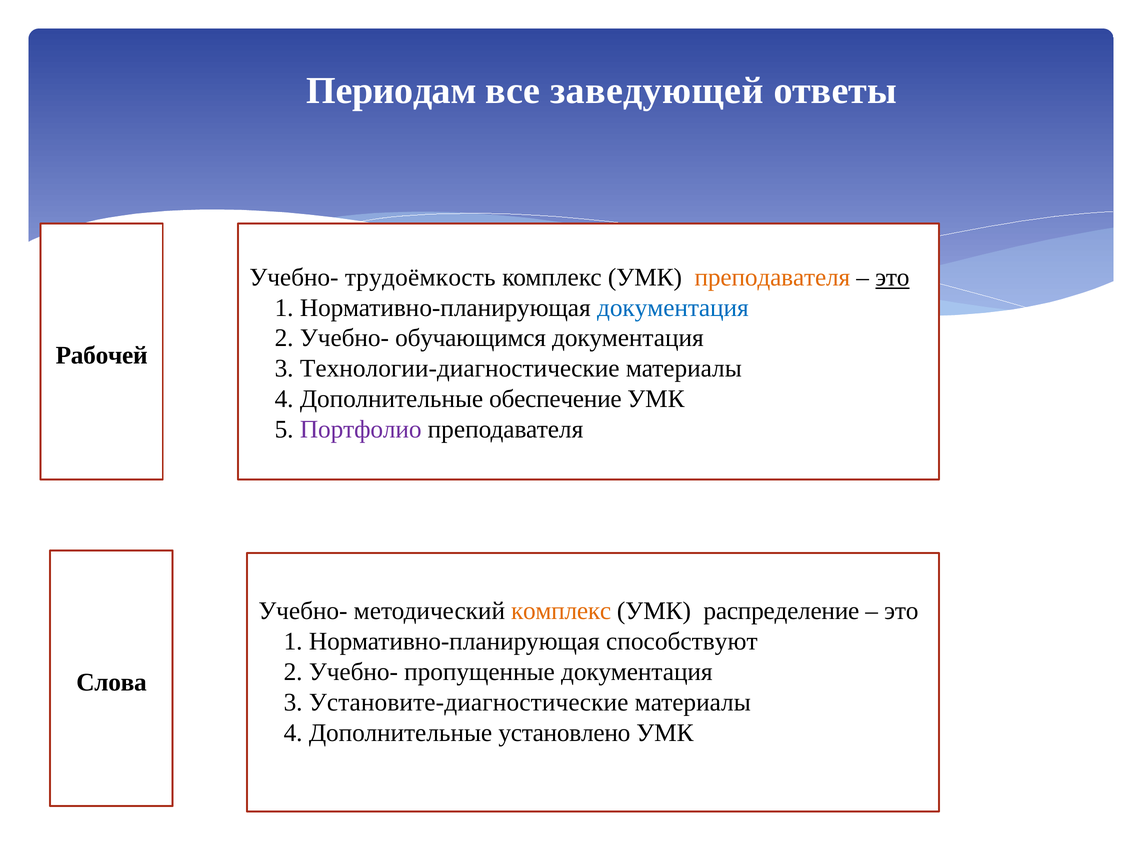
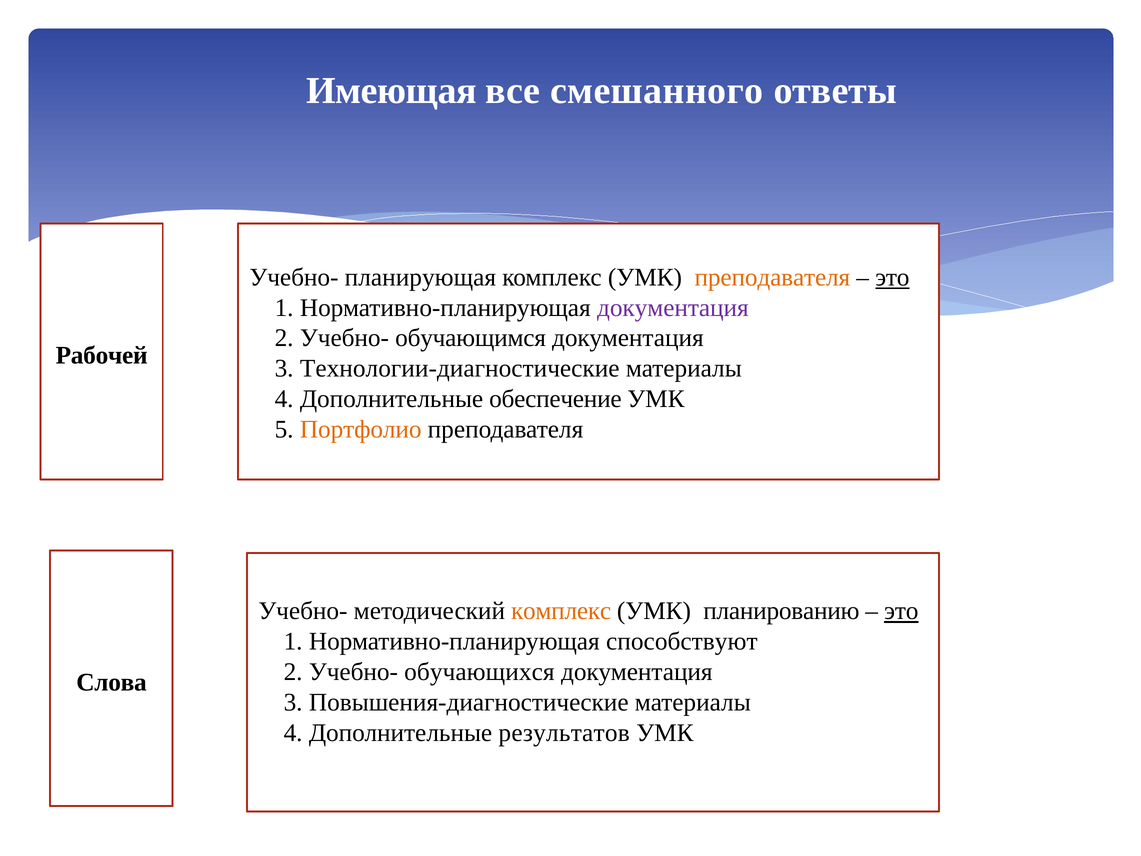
Периодам: Периодам -> Имеющая (391, 91)
заведующей: заведующей -> смешанного (657, 91)
трудоёмкость: трудоёмкость -> планирующая (420, 277)
документация colour: blue -> purple (673, 308)
Портфолио colour: purple -> orange (361, 429)
распределение: распределение -> планированию (781, 611)
это underline: none -> present (901, 611)
пропущенные: пропущенные -> обучающихся (479, 672)
Установите-диагностические: Установите-диагностические -> Повышения-диагностические (469, 702)
установлено: установлено -> результатов (564, 733)
